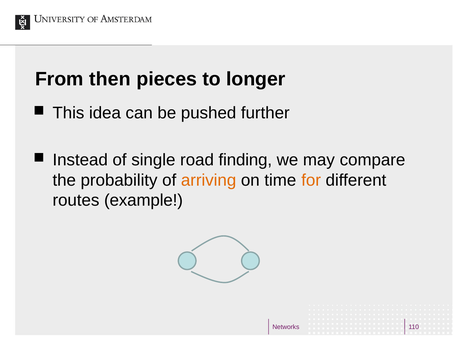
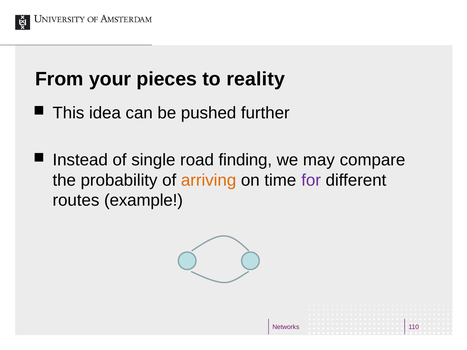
then: then -> your (110, 79)
longer: longer -> reality (256, 79)
for colour: orange -> purple (311, 180)
